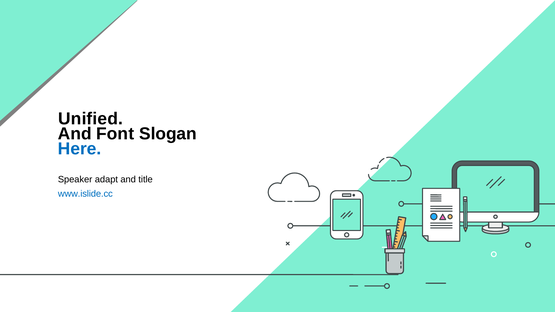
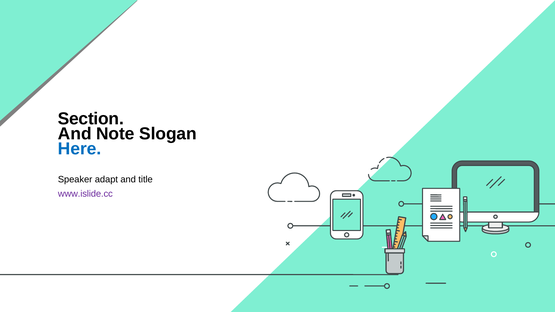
Unified: Unified -> Section (91, 119)
Font: Font -> Note (115, 134)
www.islide.cc colour: blue -> purple (85, 194)
